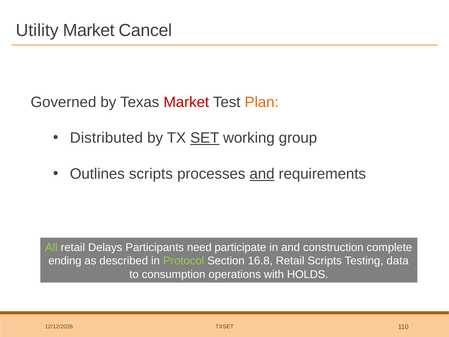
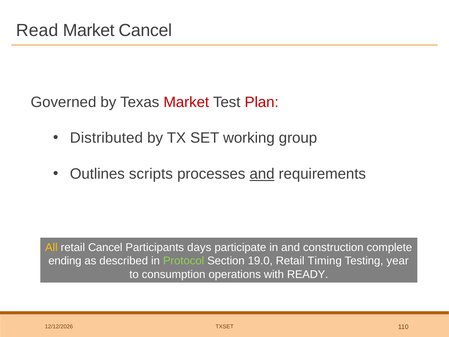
Utility: Utility -> Read (37, 30)
Plan colour: orange -> red (262, 102)
SET underline: present -> none (205, 138)
All colour: light green -> yellow (51, 247)
retail Delays: Delays -> Cancel (105, 247)
need: need -> days (199, 247)
16.8: 16.8 -> 19.0 (260, 261)
Retail Scripts: Scripts -> Timing (325, 261)
data: data -> year (398, 261)
HOLDS: HOLDS -> READY (308, 274)
